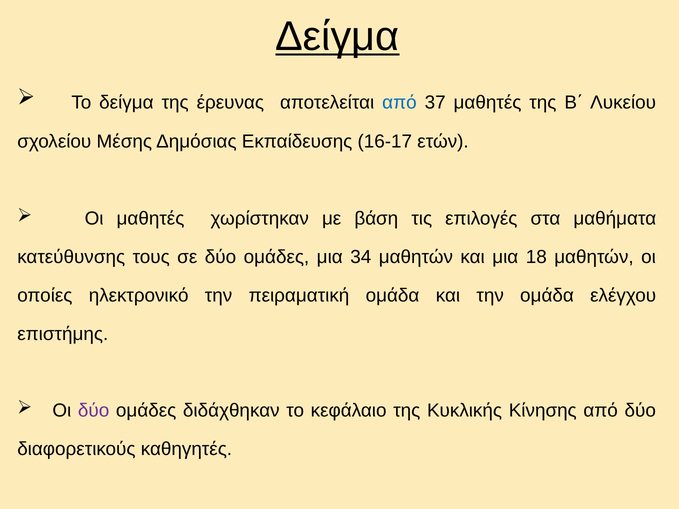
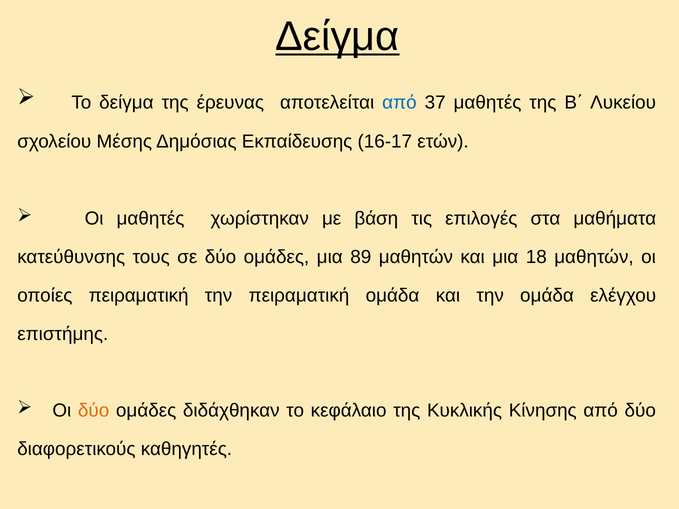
34: 34 -> 89 (361, 257)
οποίες ηλεκτρονικό: ηλεκτρονικό -> πειραματική (139, 295)
δύο colour: purple -> orange (94, 411)
